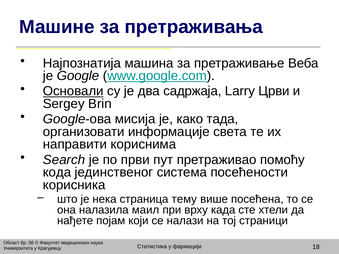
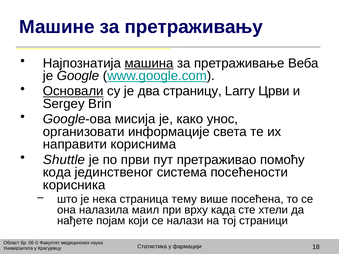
претраживања: претраживања -> претраживању (194, 27)
машина underline: none -> present (149, 63)
садржаја: садржаја -> страницу (192, 91)
тада: тада -> унос (222, 119)
Search: Search -> Shuttle (64, 160)
